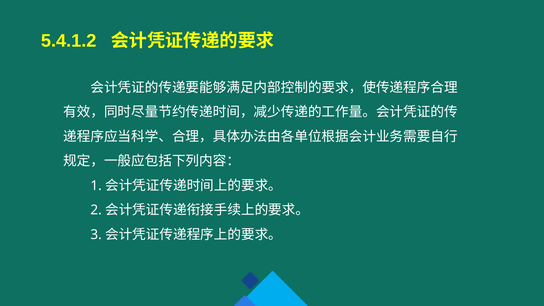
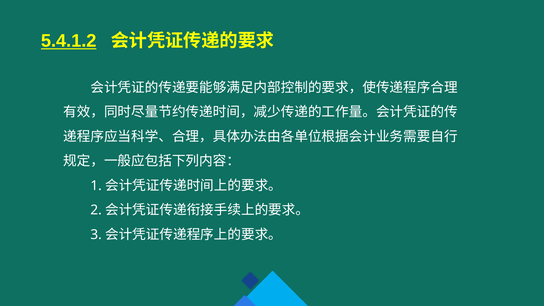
5.4.1.2 underline: none -> present (69, 41)
